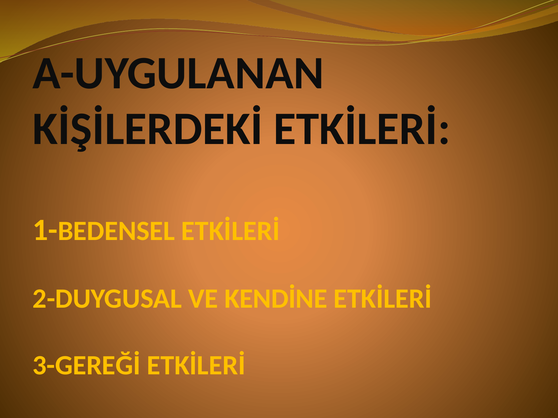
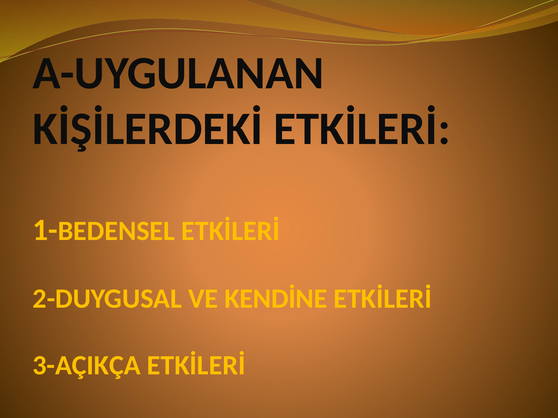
3-GEREĞİ: 3-GEREĞİ -> 3-AÇIKÇA (87, 366)
